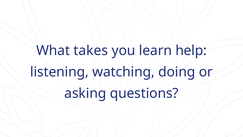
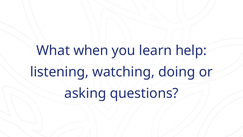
takes: takes -> when (91, 50)
